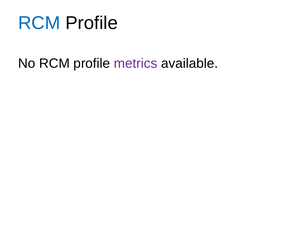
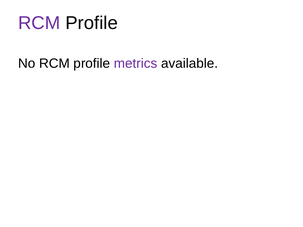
RCM colour: blue -> purple (39, 23)
